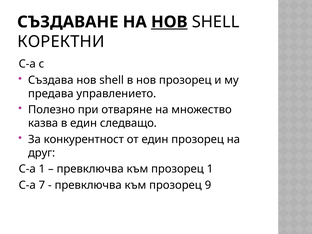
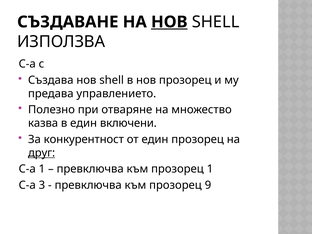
КОРЕКТНИ: КОРЕКТНИ -> ИЗПОЛЗВА (61, 42)
следващо: следващо -> включени (128, 123)
друг underline: none -> present (42, 153)
7: 7 -> 3 (42, 185)
